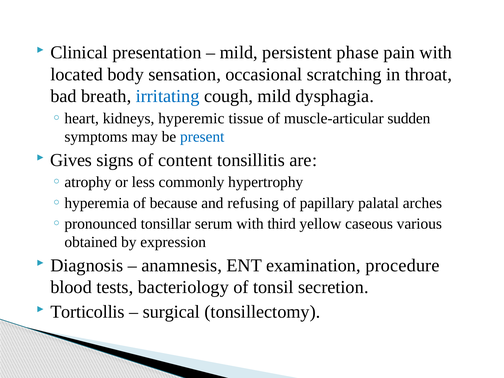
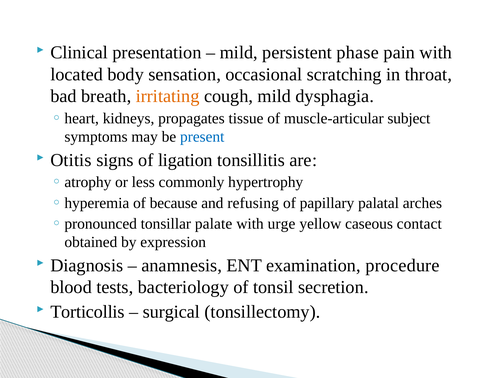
irritating colour: blue -> orange (168, 96)
hyperemic: hyperemic -> propagates (191, 118)
sudden: sudden -> subject (409, 118)
Gives: Gives -> Otitis (71, 160)
content: content -> ligation (185, 160)
serum: serum -> palate (214, 224)
third: third -> urge (281, 224)
various: various -> contact (419, 224)
